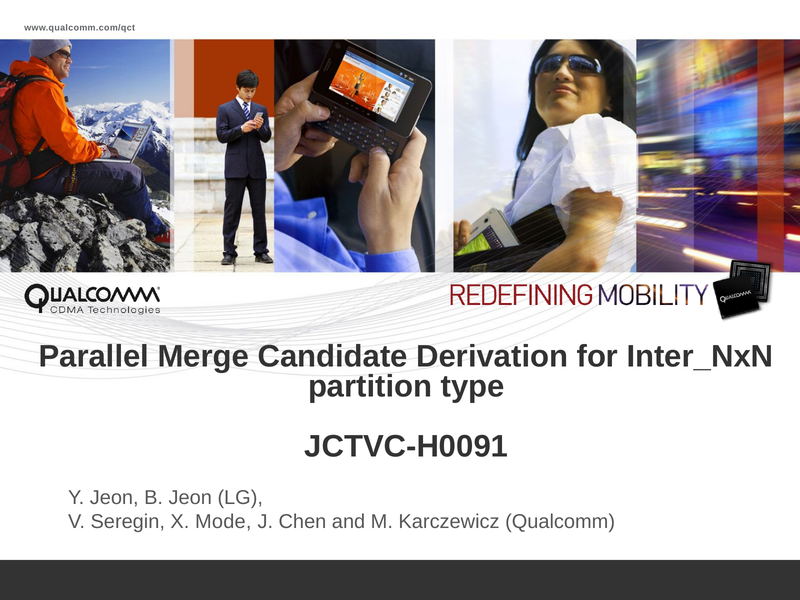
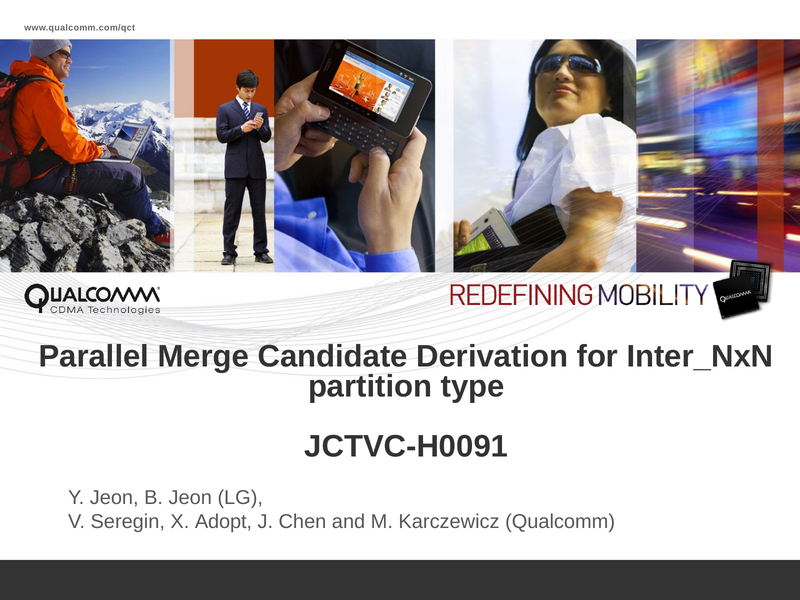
Mode: Mode -> Adopt (223, 521)
